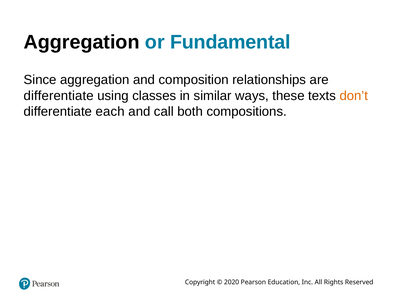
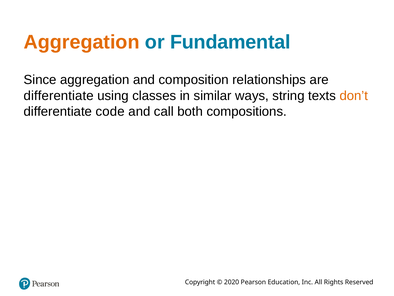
Aggregation colour: black -> orange (82, 42)
these: these -> string (289, 95)
each: each -> code (110, 111)
